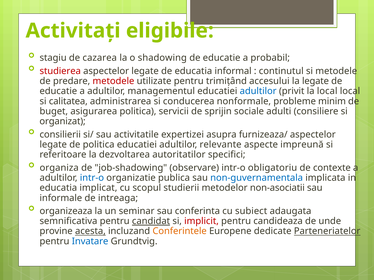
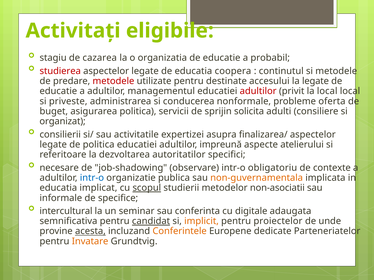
shadowing: shadowing -> organizatia (162, 58)
informal: informal -> coopera (233, 71)
trimițând: trimițând -> destinate (226, 81)
adultilor colour: blue -> red (258, 91)
calitatea: calitatea -> priveste (68, 101)
minim: minim -> oferta (332, 101)
sociale: sociale -> solicita (249, 111)
furnizeaza/: furnizeaza/ -> finalizarea/ (263, 135)
relevante: relevante -> impreună (221, 145)
impreună: impreună -> atelierului (302, 145)
organiza: organiza -> necesare (59, 168)
non-guvernamentala colour: blue -> orange (257, 178)
scopul underline: none -> present (147, 188)
intreaga: intreaga -> specifice (118, 198)
organizeaza: organizeaza -> intercultural (66, 211)
subiect: subiect -> digitale (251, 211)
implicit colour: red -> orange (202, 221)
candideaza: candideaza -> proiectelor (278, 221)
Parteneriatelor underline: present -> none (327, 232)
Invatare colour: blue -> orange (90, 242)
